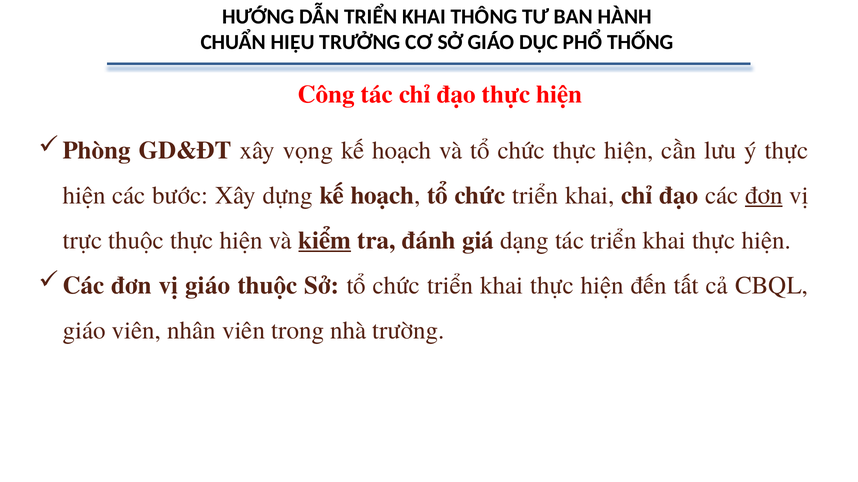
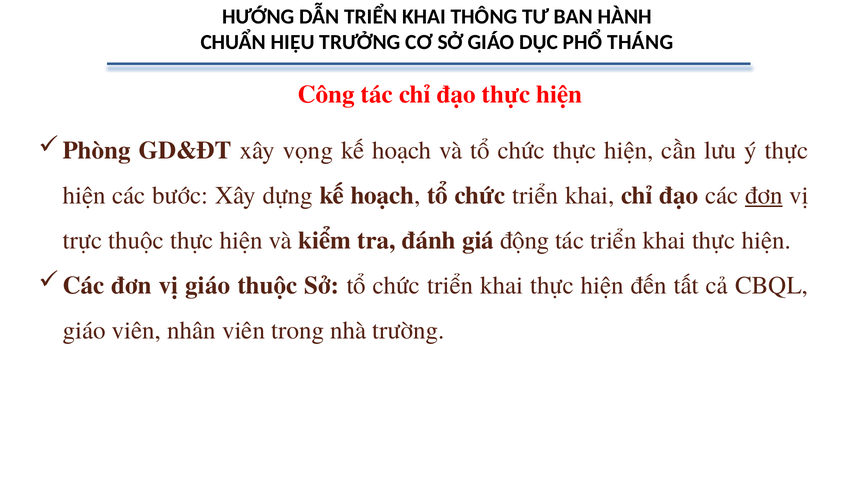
THỐNG: THỐNG -> THÁNG (640, 42)
kiểm underline: present -> none (325, 241)
dạng: dạng -> động (525, 241)
